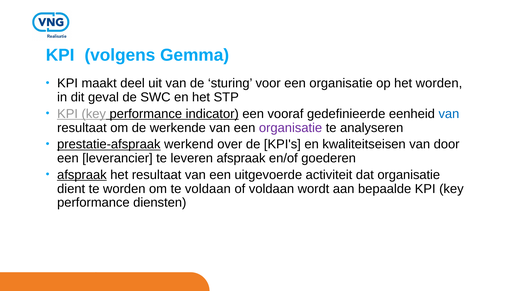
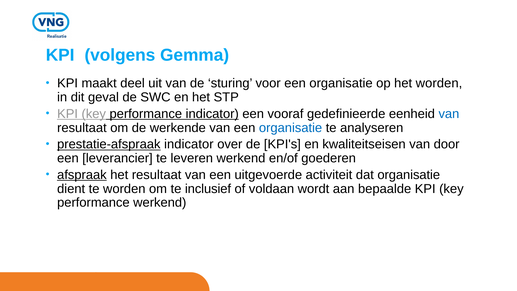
organisatie colour: purple -> blue (291, 128)
prestatie-afspraak werkend: werkend -> indicator (189, 144)
leveren afspraak: afspraak -> werkend (241, 158)
te voldaan: voldaan -> inclusief (208, 189)
performance diensten: diensten -> werkend (160, 203)
